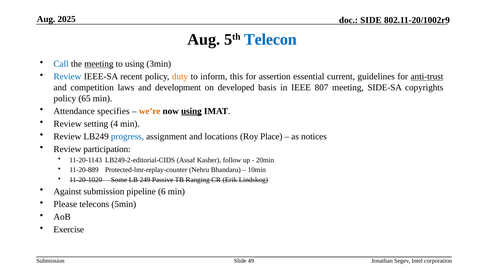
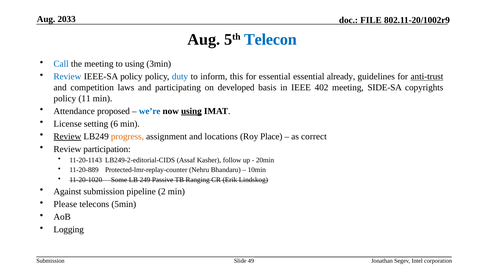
2025: 2025 -> 2033 (67, 19)
SIDE: SIDE -> FILE (371, 20)
meeting underline: present -> none (99, 64)
IEEE-SA recent: recent -> policy (131, 77)
duty colour: orange -> blue (180, 77)
for assertion: assertion -> essential (275, 77)
current: current -> already (341, 77)
development: development -> participating (178, 88)
807: 807 -> 402 (322, 88)
65: 65 -> 11 (85, 98)
specifies: specifies -> proposed (113, 111)
we’re colour: orange -> blue (150, 111)
Review: Review -> License (68, 124)
4: 4 -> 6 (114, 124)
Review underline: none -> present (67, 137)
progress colour: blue -> orange (127, 137)
notices: notices -> correct (314, 137)
6: 6 -> 2 (162, 192)
Exercise: Exercise -> Logging (69, 230)
